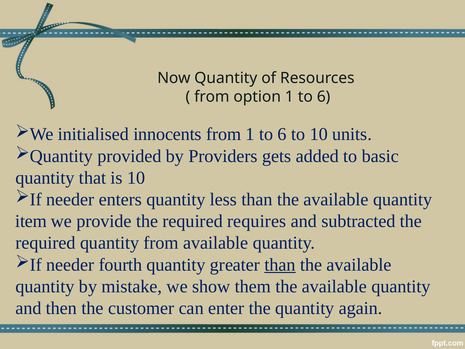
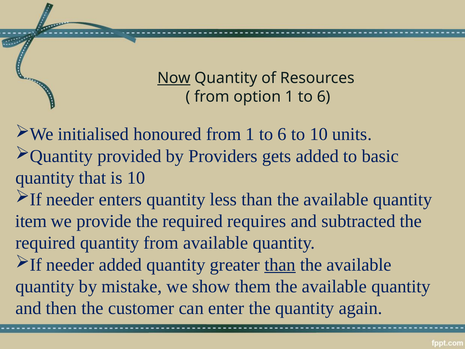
Now underline: none -> present (174, 78)
innocents: innocents -> honoured (168, 134)
needer fourth: fourth -> added (120, 265)
